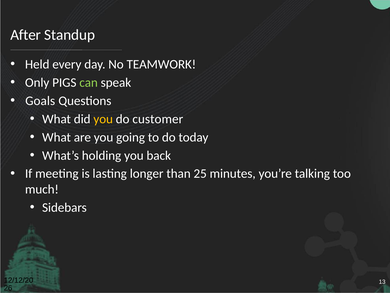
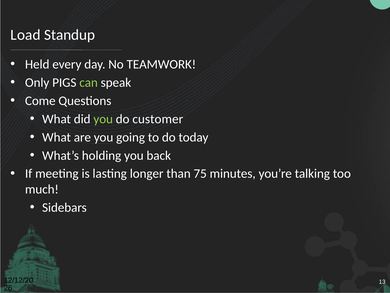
After: After -> Load (26, 35)
Goals: Goals -> Come (40, 101)
you colour: yellow -> light green (103, 119)
25: 25 -> 75 (200, 173)
